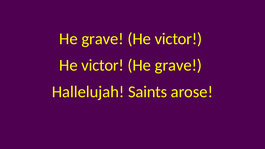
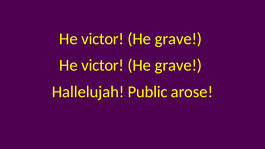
grave: grave -> victor (103, 39)
victor: victor -> grave (178, 39)
Saints: Saints -> Public (148, 92)
